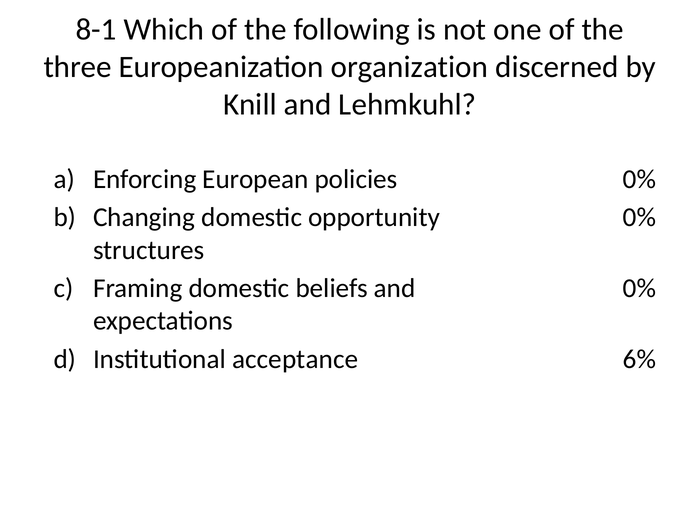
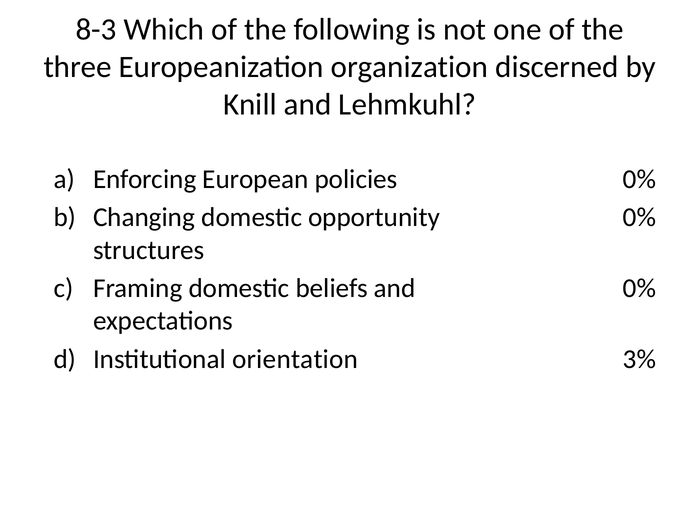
8-1: 8-1 -> 8-3 (96, 30)
acceptance: acceptance -> orientation (295, 359)
6%: 6% -> 3% (640, 359)
